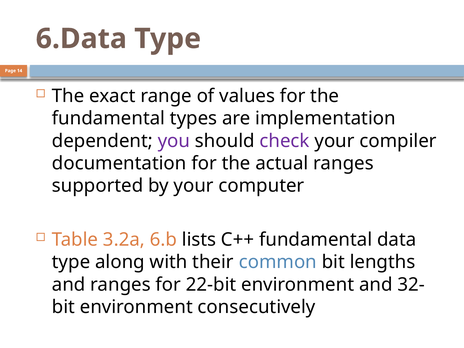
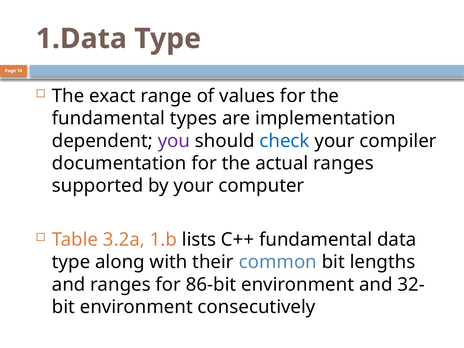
6.Data: 6.Data -> 1.Data (81, 39)
check colour: purple -> blue (285, 141)
6.b: 6.b -> 1.b (163, 240)
22-bit: 22-bit -> 86-bit (211, 285)
